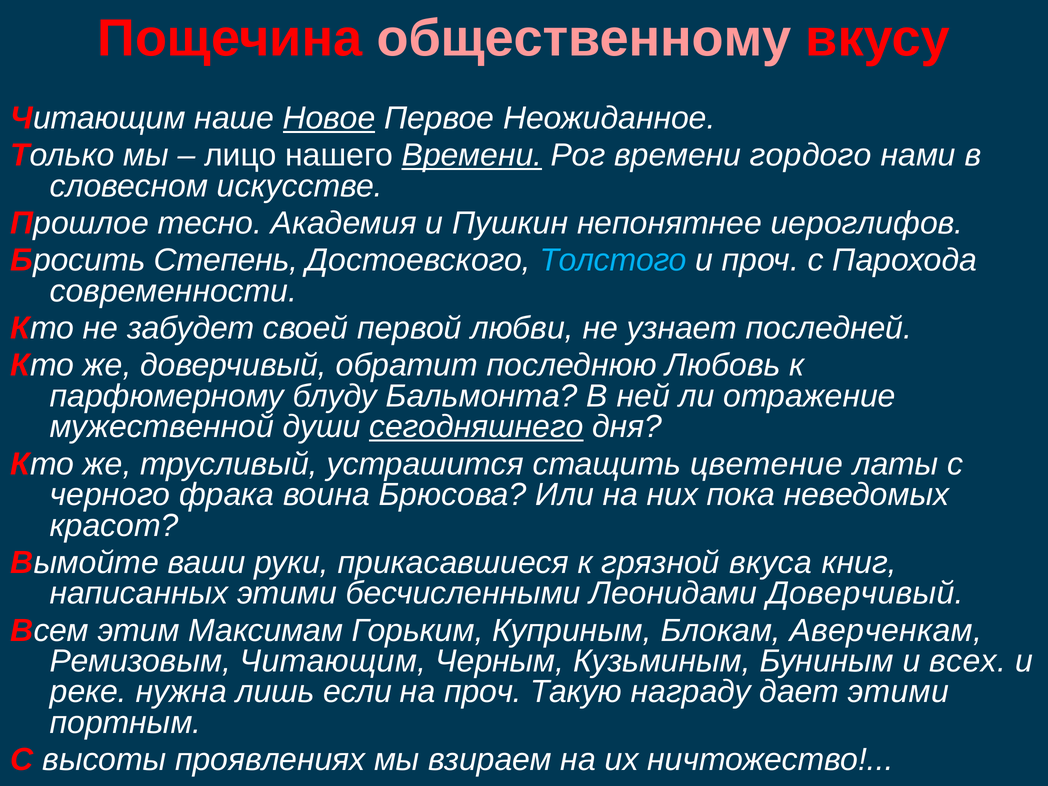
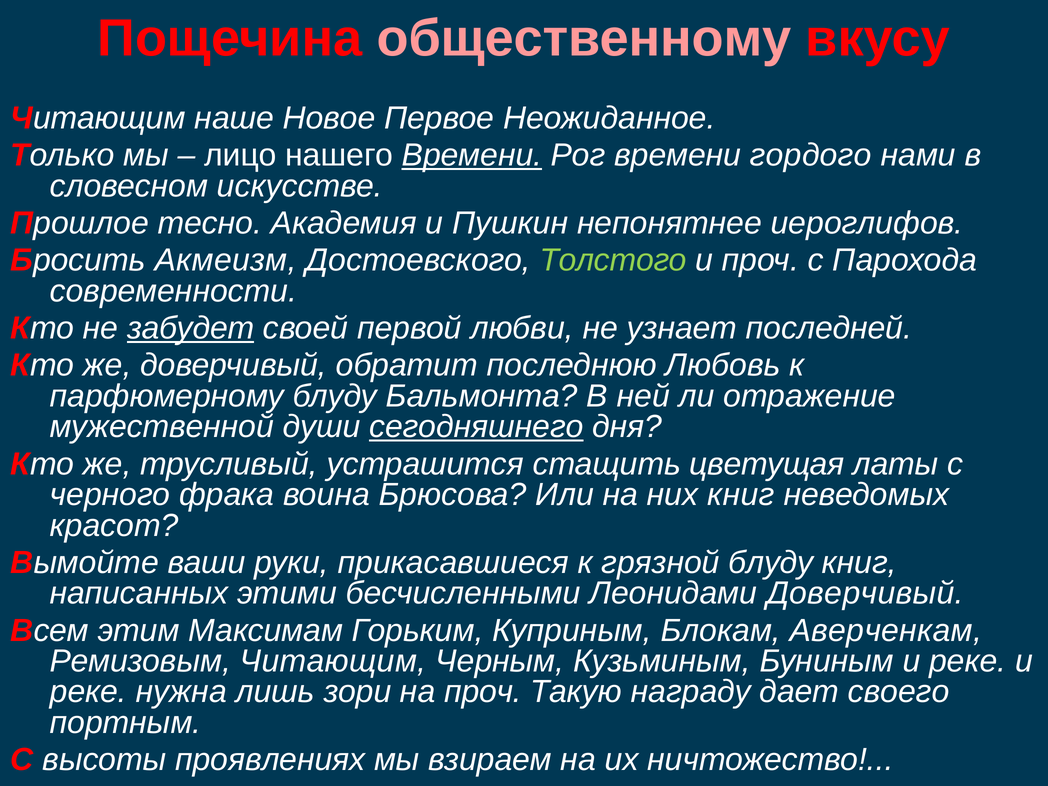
Новое underline: present -> none (329, 118)
Степень: Степень -> Акмеизм (226, 260)
Толстого colour: light blue -> light green (613, 260)
забудет underline: none -> present (191, 328)
цветение: цветение -> цветущая (767, 464)
них пока: пока -> книг (741, 495)
грязной вкуса: вкуса -> блуду (771, 563)
Буниным и всех: всех -> реке (968, 661)
если: если -> зори (357, 692)
дает этими: этими -> своего (899, 692)
